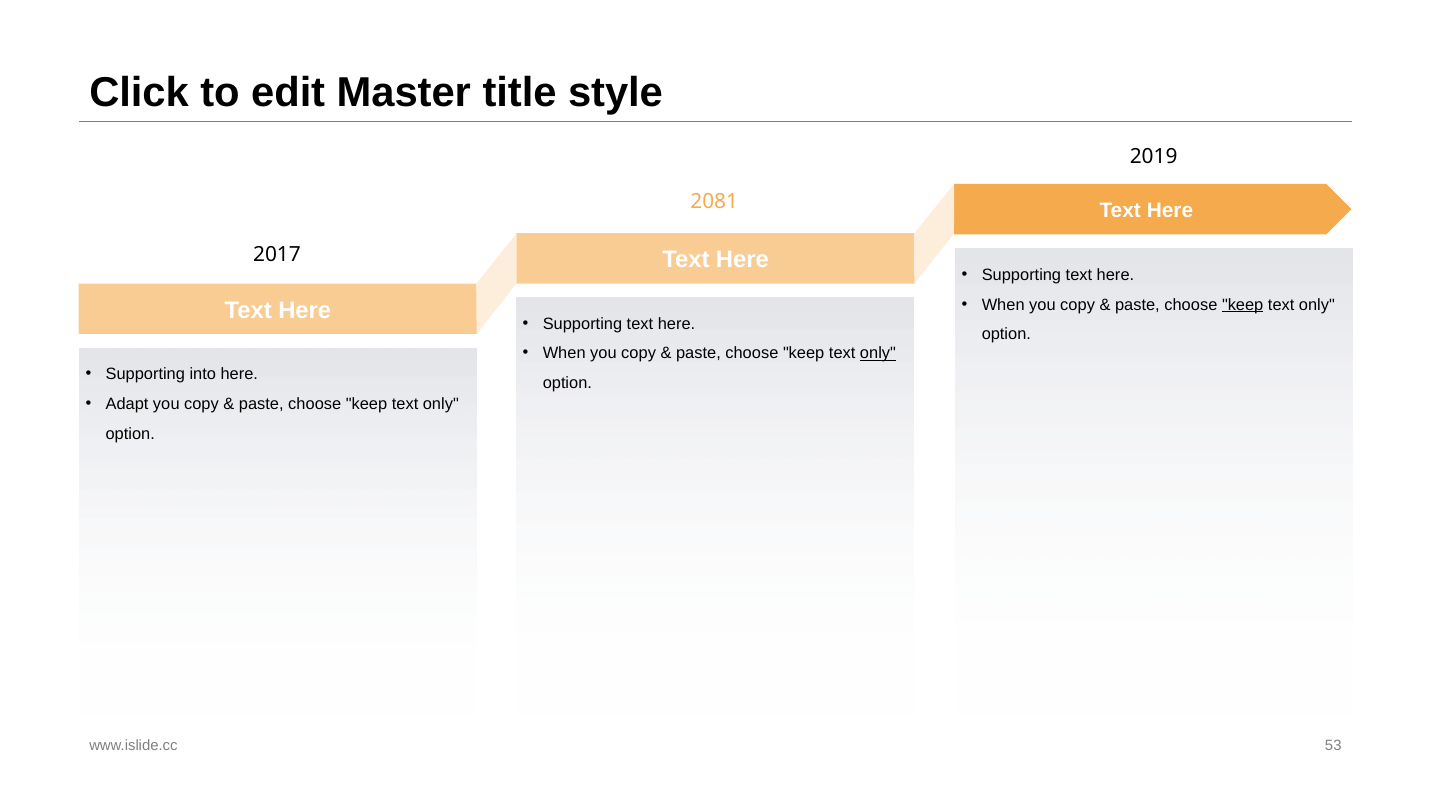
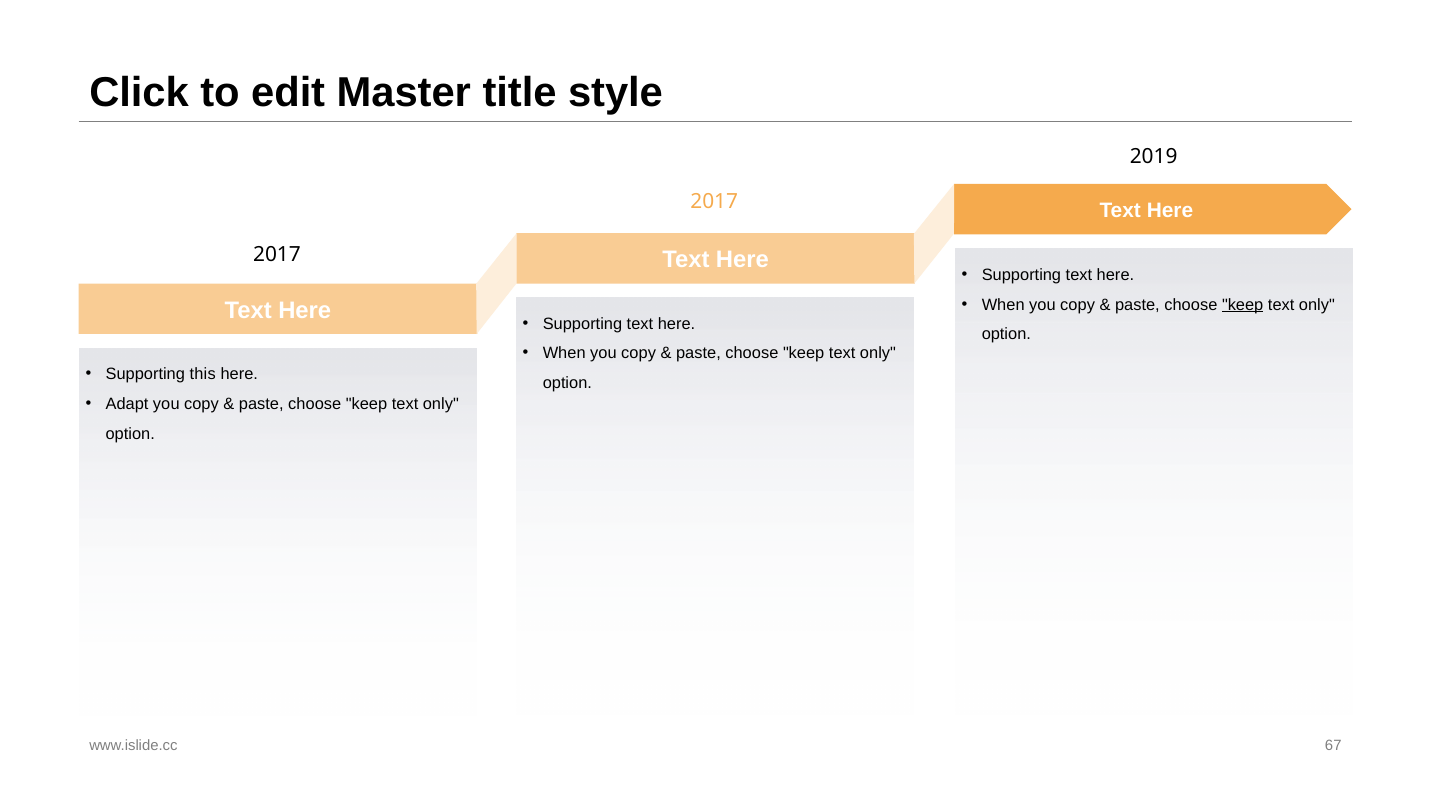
2081: 2081 -> 2017 (714, 202)
only underline: present -> none (878, 353)
into: into -> this (203, 374)
53: 53 -> 67 (1333, 746)
